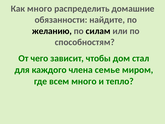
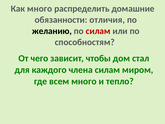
найдите: найдите -> отличия (107, 20)
силам colour: black -> red (98, 31)
члена семье: семье -> силам (107, 70)
